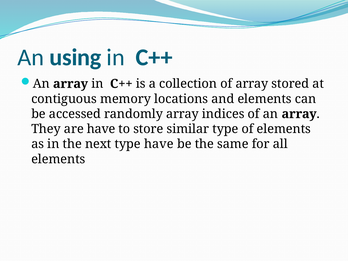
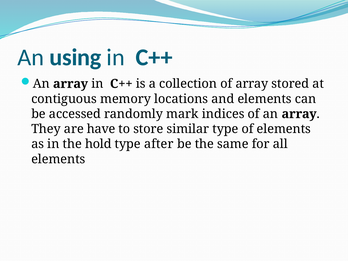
randomly array: array -> mark (182, 114)
next: next -> hold (98, 144)
type have: have -> after (159, 144)
